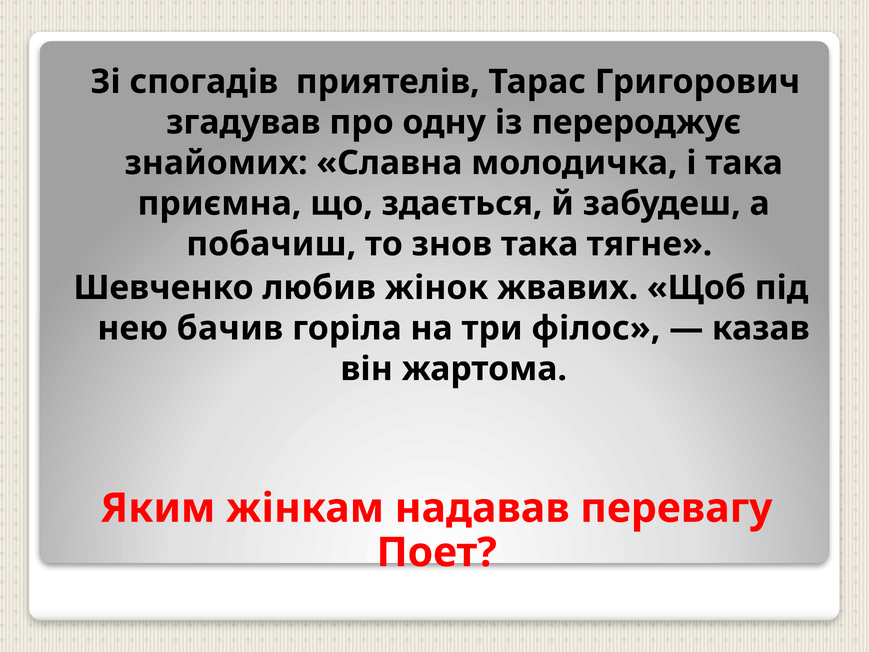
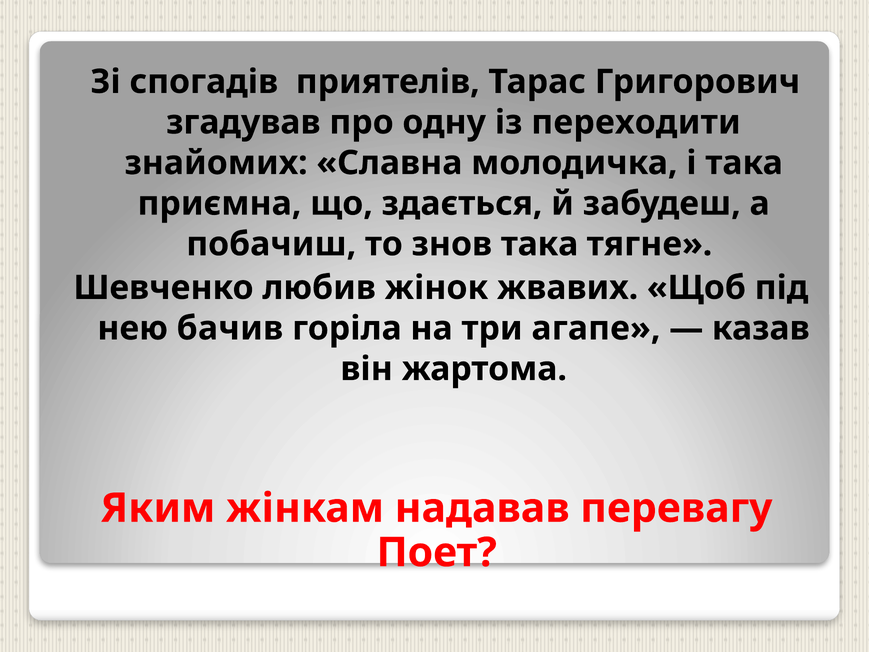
перероджує: перероджує -> переходити (636, 122)
філос: філос -> агапе (596, 328)
